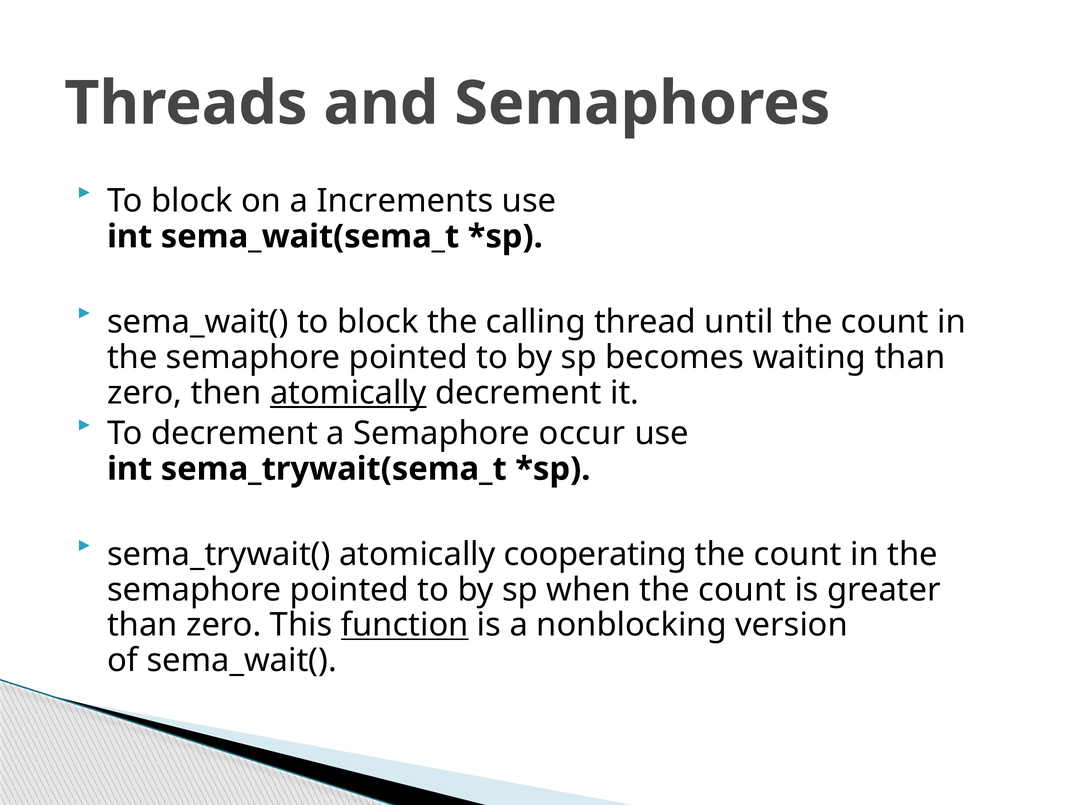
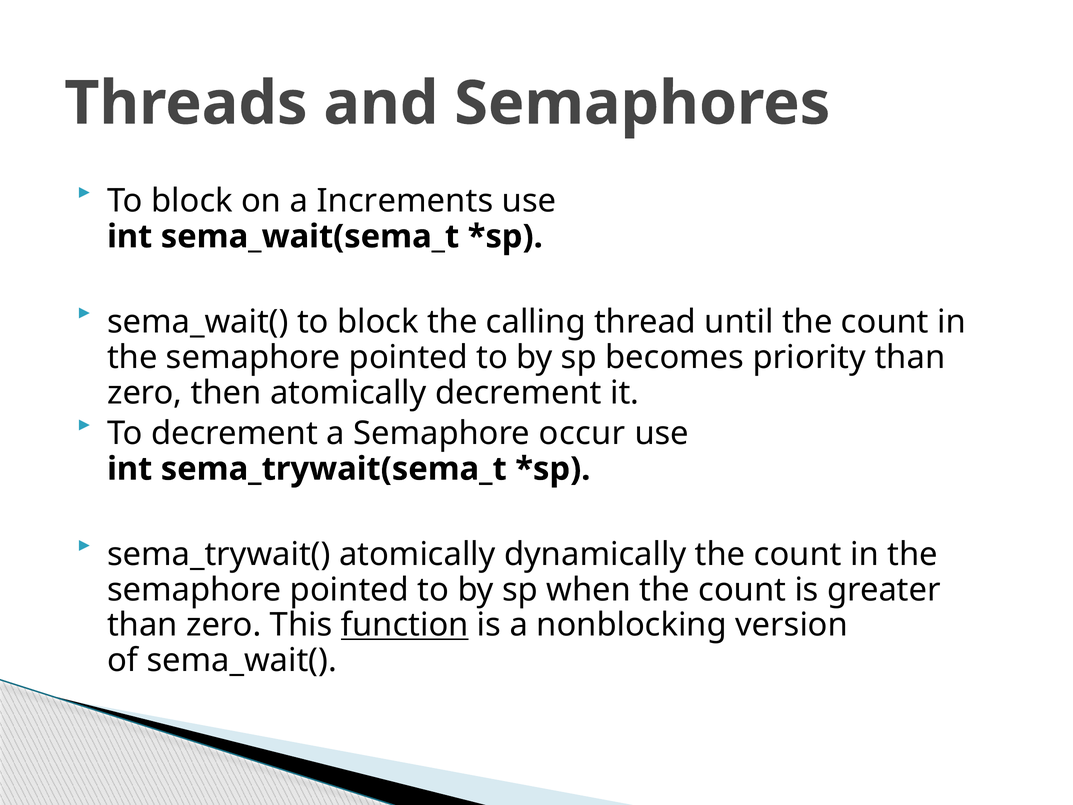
waiting: waiting -> priority (809, 357)
atomically underline: present -> none (348, 393)
cooperating: cooperating -> dynamically (595, 554)
